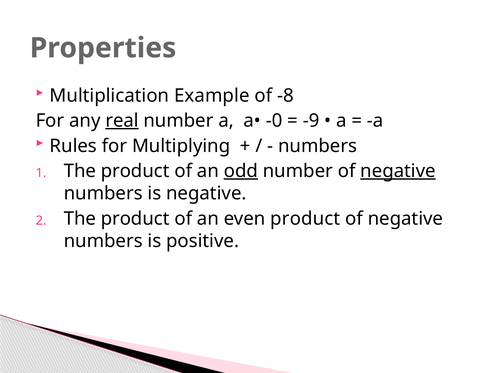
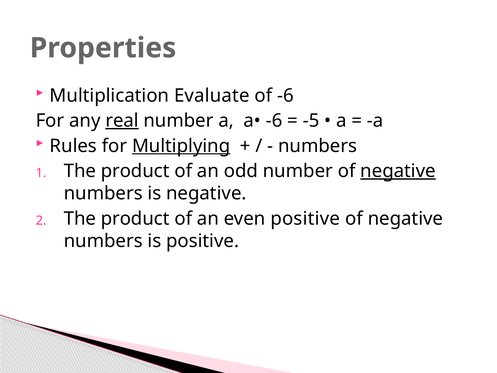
Example: Example -> Evaluate (212, 95)
of -8: -8 -> -6 (285, 95)
a• -0: -0 -> -6 (274, 121)
-9: -9 -> -5 (311, 121)
Multiplying underline: none -> present (181, 146)
odd underline: present -> none (241, 171)
even product: product -> positive (305, 218)
